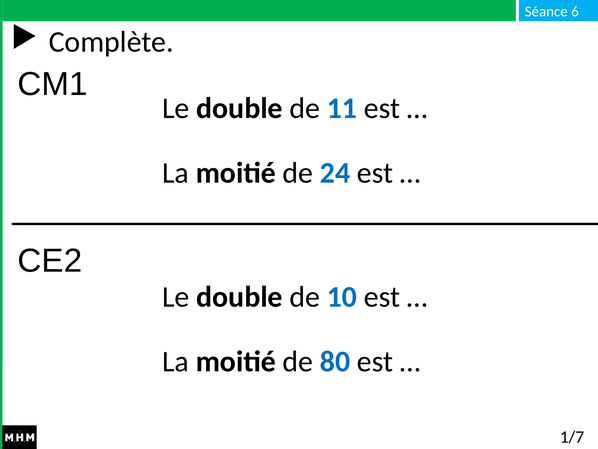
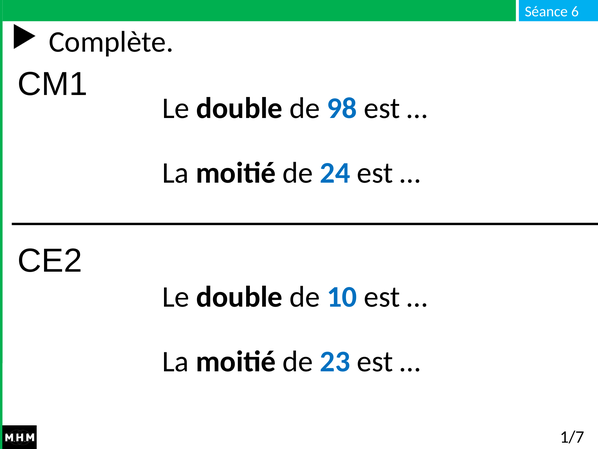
11: 11 -> 98 (342, 108)
80: 80 -> 23 (335, 361)
